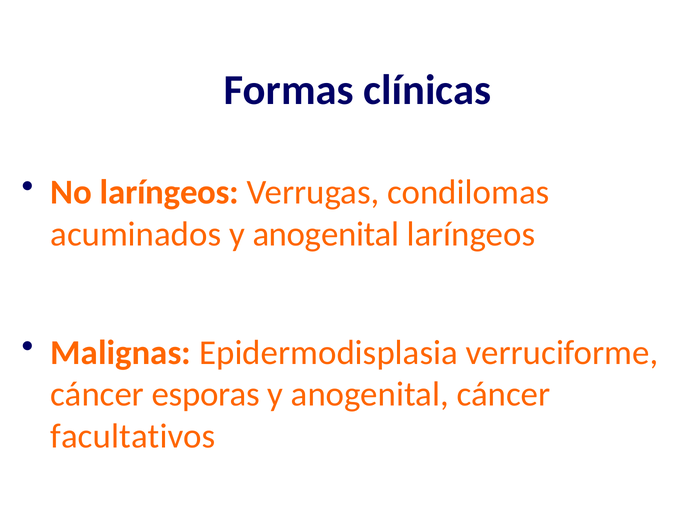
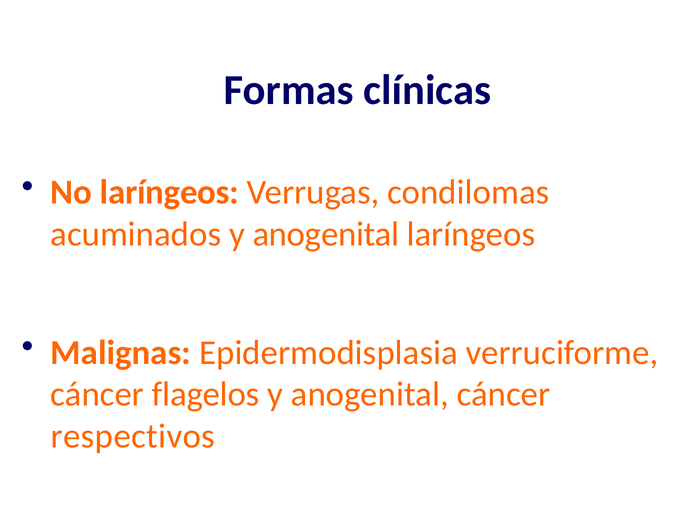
esporas: esporas -> flagelos (206, 395)
facultativos: facultativos -> respectivos (133, 437)
